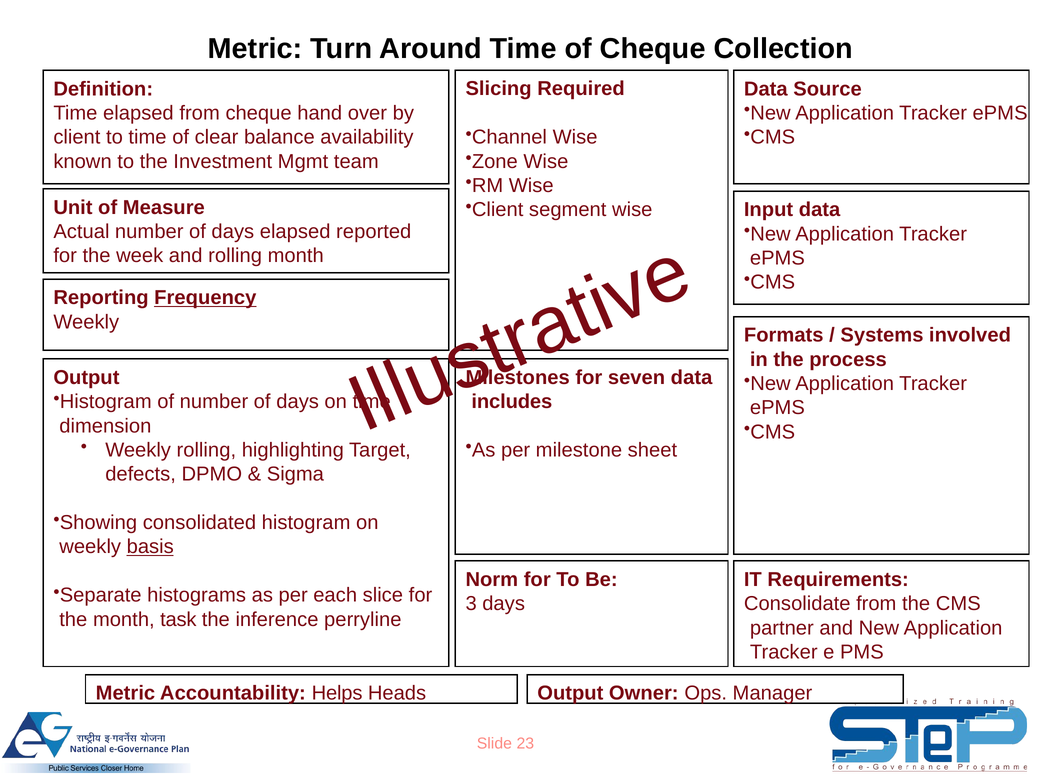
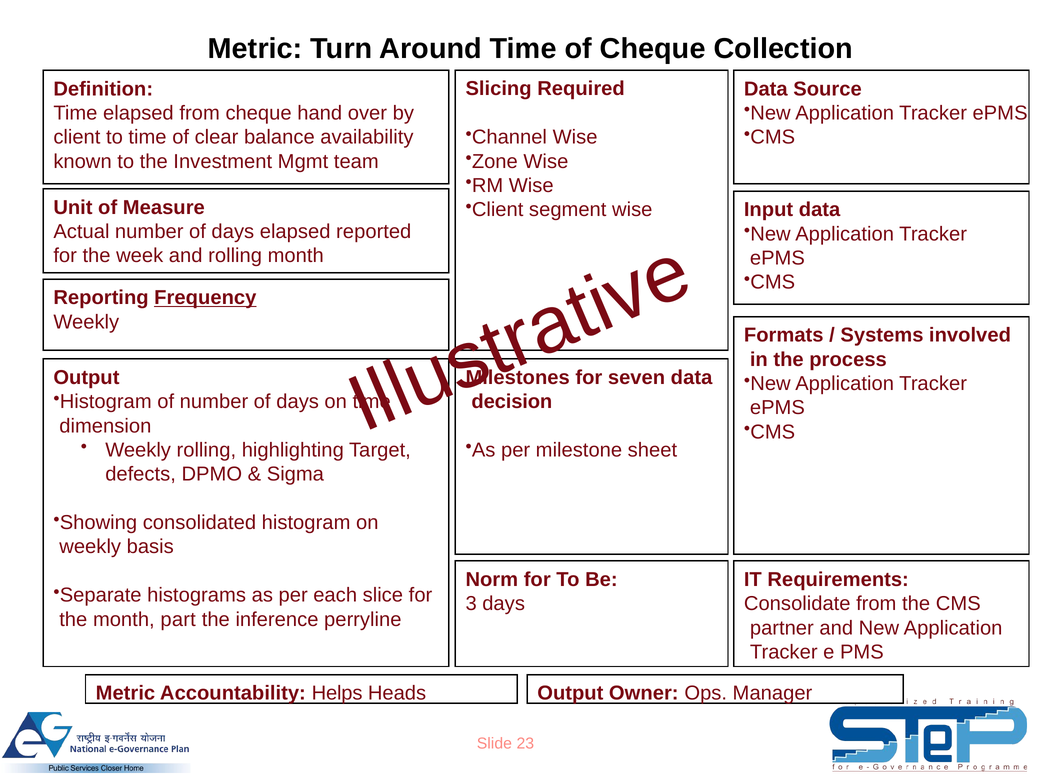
includes: includes -> decision (512, 402)
basis underline: present -> none (150, 547)
task: task -> part (178, 620)
